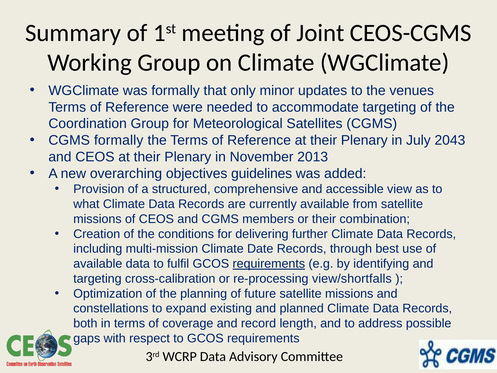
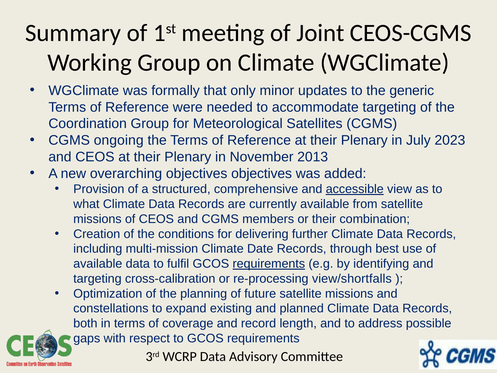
venues: venues -> generic (412, 90)
CGMS formally: formally -> ongoing (119, 140)
2043: 2043 -> 2023 (450, 140)
objectives guidelines: guidelines -> objectives (262, 173)
accessible underline: none -> present (355, 189)
